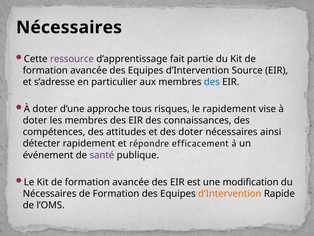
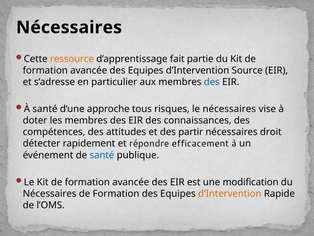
ressource colour: purple -> orange (72, 59)
doter: doter -> santé (45, 109)
le rapidement: rapidement -> nécessaires (229, 109)
des doter: doter -> partir (191, 132)
ainsi: ainsi -> droit (271, 132)
santé colour: purple -> blue (102, 155)
